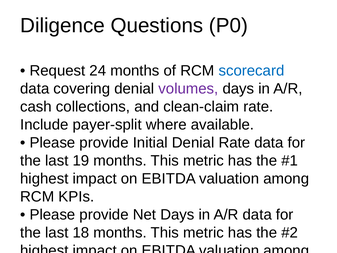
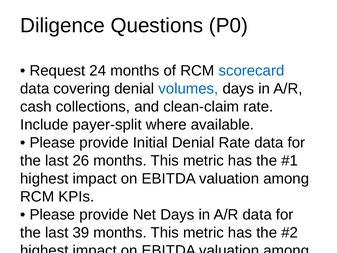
volumes colour: purple -> blue (188, 89)
19: 19 -> 26 (81, 161)
18: 18 -> 39 (81, 232)
